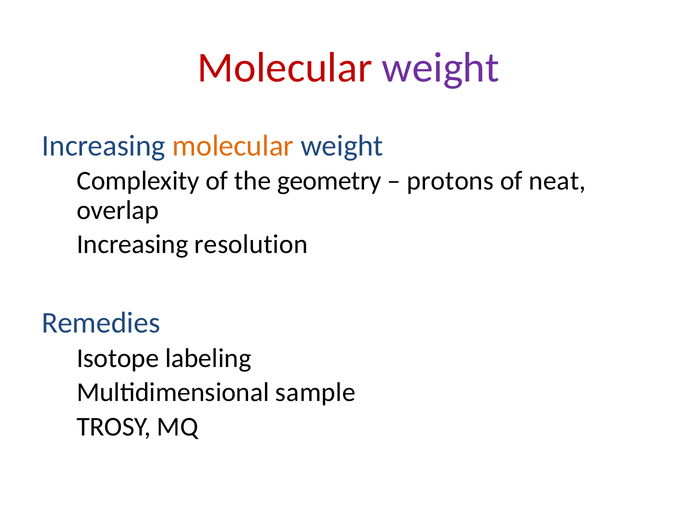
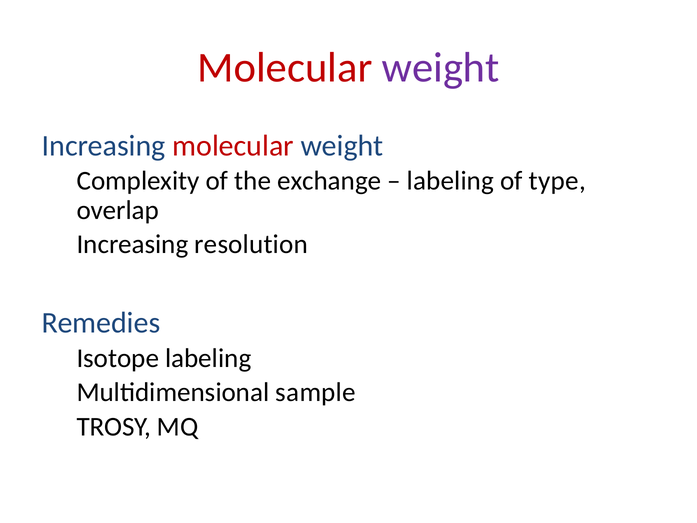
molecular colour: orange -> red (233, 146)
geometry: geometry -> exchange (329, 181)
protons: protons -> labeling (450, 181)
neat: neat -> type (557, 181)
